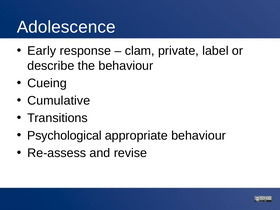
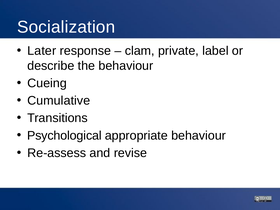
Adolescence: Adolescence -> Socialization (66, 27)
Early: Early -> Later (42, 51)
